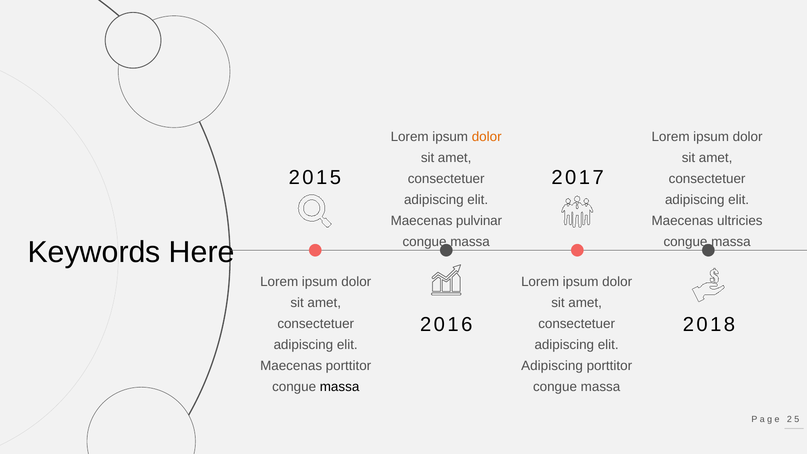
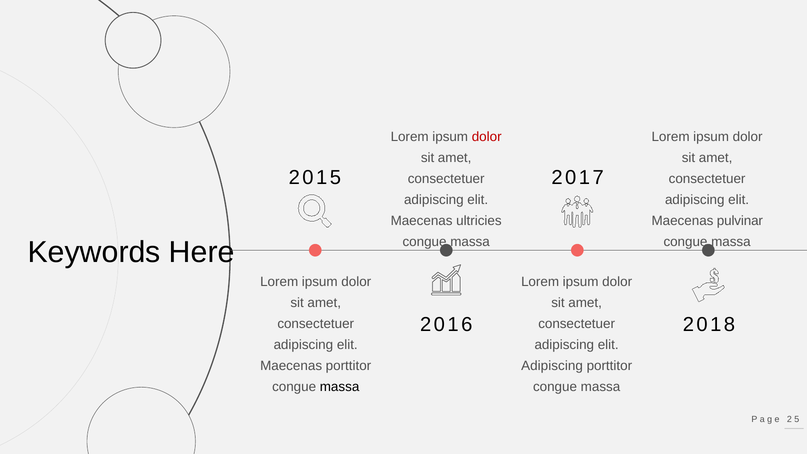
dolor colour: orange -> red (487, 137)
pulvinar: pulvinar -> ultricies (479, 221)
ultricies: ultricies -> pulvinar (740, 221)
